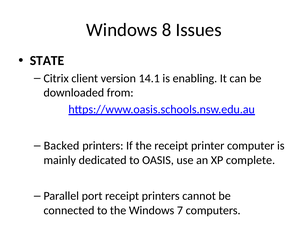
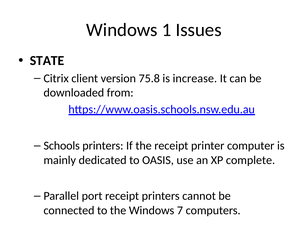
8: 8 -> 1 (167, 30)
14.1: 14.1 -> 75.8 (149, 78)
enabling: enabling -> increase (195, 78)
Backed: Backed -> Schools (62, 146)
